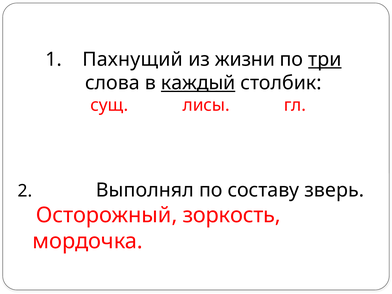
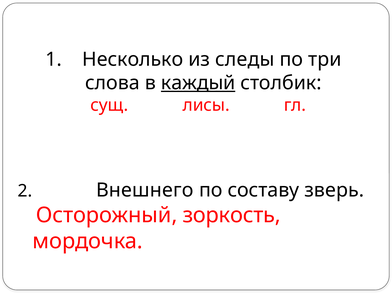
Пахнущий: Пахнущий -> Несколько (133, 59)
жизни: жизни -> следы (245, 59)
три underline: present -> none (325, 59)
Выполнял: Выполнял -> Внешнего (145, 190)
